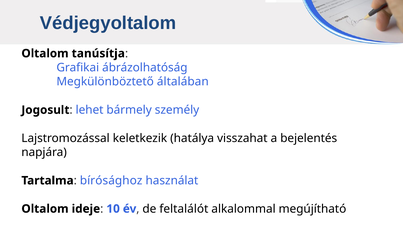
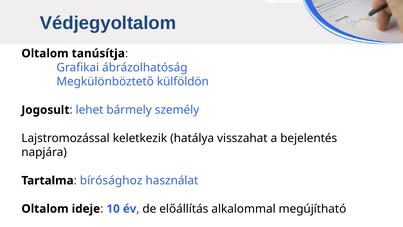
általában: általában -> külföldön (183, 82)
feltalálót: feltalálót -> előállítás (184, 209)
